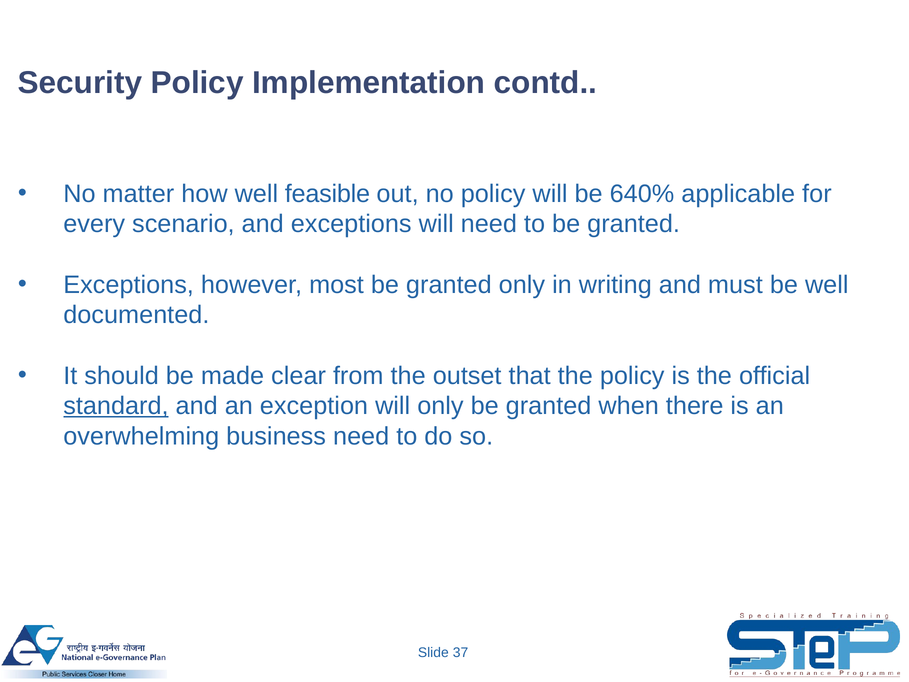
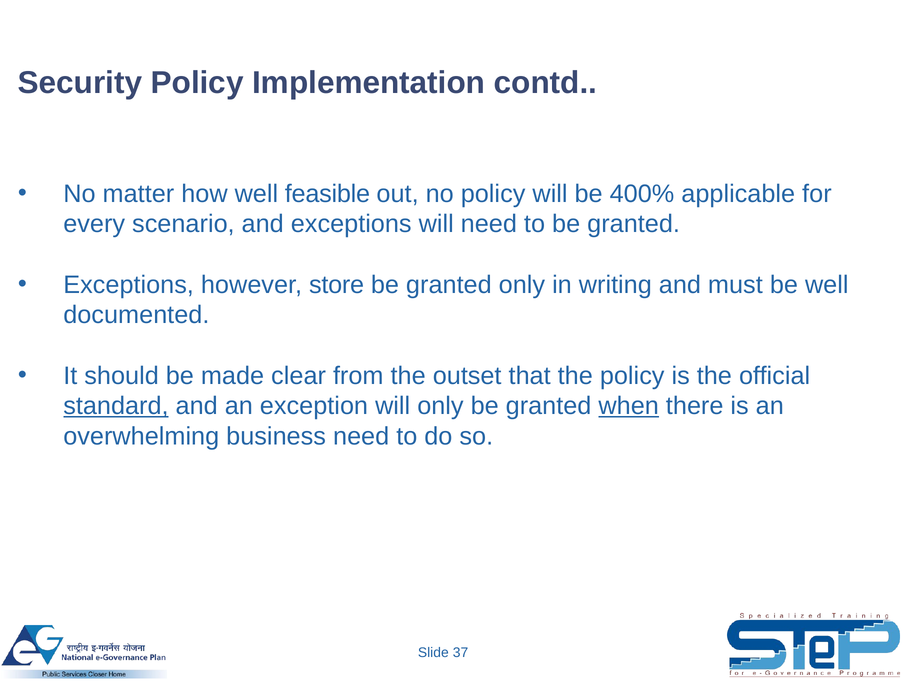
640%: 640% -> 400% (642, 194)
most: most -> store (337, 285)
when underline: none -> present (629, 406)
